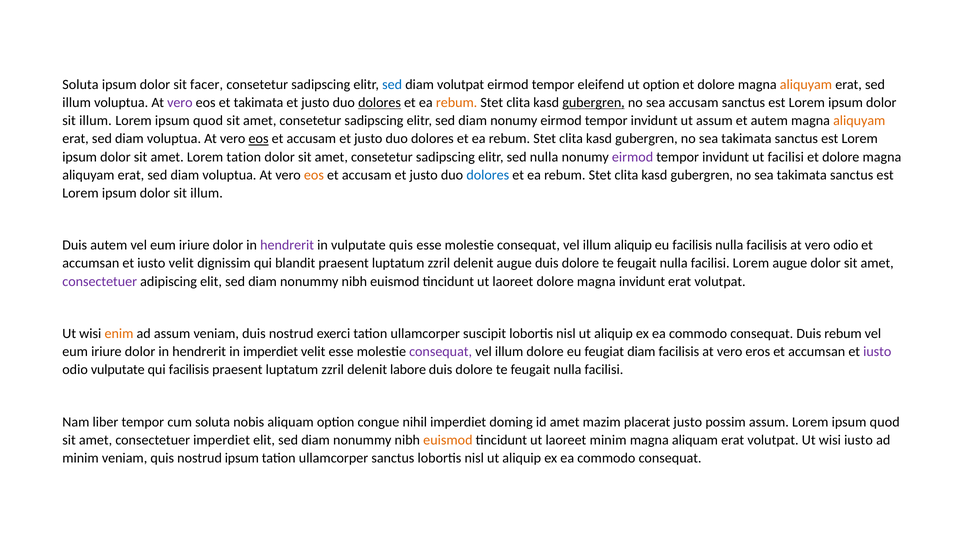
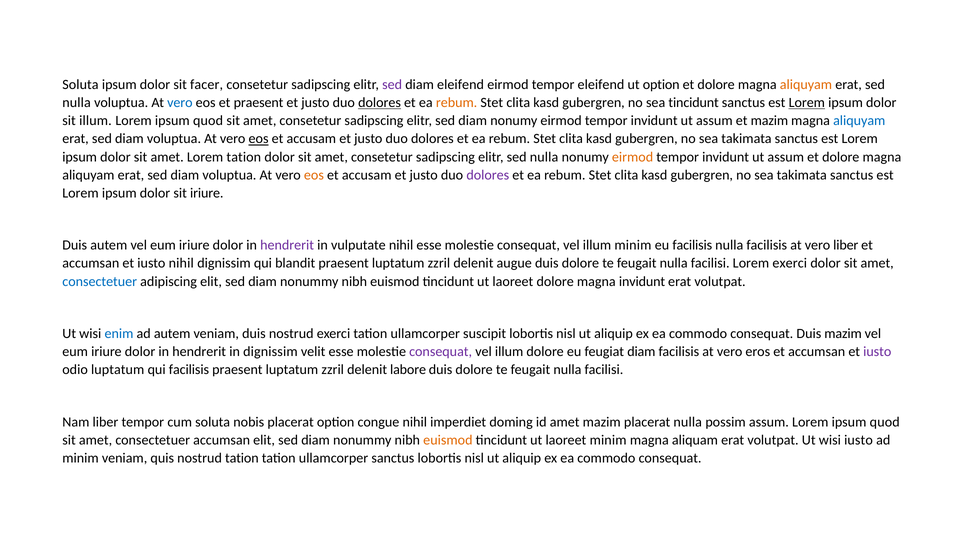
sed colour: blue -> purple (392, 85)
diam volutpat: volutpat -> eleifend (461, 85)
illum: illum -> nulla (77, 103)
vero colour: purple -> blue (180, 103)
et takimata: takimata -> praesent (259, 103)
gubergren underline: present -> none (594, 103)
sea accusam: accusam -> tincidunt (694, 103)
Lorem underline: none -> present (807, 103)
et autem: autem -> mazim (769, 121)
aliquyam colour: orange -> blue (859, 121)
eirmod colour: purple -> orange (633, 157)
facilisi: facilisi -> assum (786, 157)
dolores colour: blue -> purple (488, 175)
illum: illum -> iriure (207, 193)
vulputate quis: quis -> nihil (401, 245)
illum aliquip: aliquip -> minim (633, 245)
vero odio: odio -> liber (846, 245)
iusto velit: velit -> nihil (181, 263)
Lorem augue: augue -> exerci (790, 263)
consectetuer colour: purple -> blue (100, 281)
enim colour: orange -> blue (119, 334)
ad assum: assum -> autem (172, 334)
Duis rebum: rebum -> mazim (843, 334)
in imperdiet: imperdiet -> dignissim (270, 352)
odio vulputate: vulputate -> luptatum (118, 370)
nobis aliquam: aliquam -> placerat (291, 422)
placerat justo: justo -> nulla (688, 422)
consectetuer imperdiet: imperdiet -> accumsan (222, 440)
nostrud ipsum: ipsum -> tation (242, 458)
